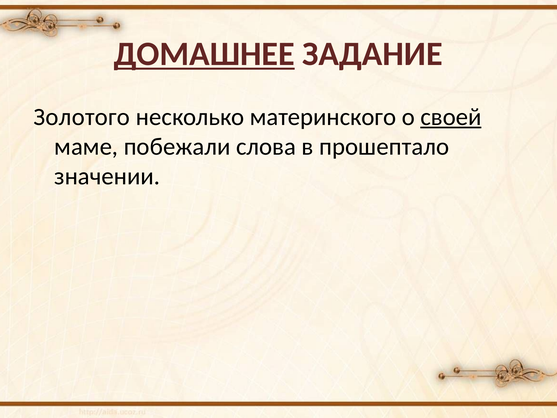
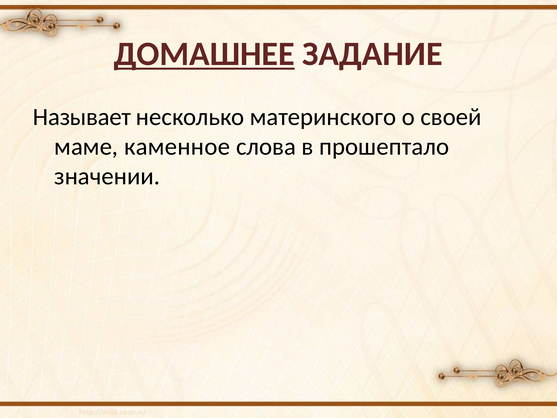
Золотого: Золотого -> Называет (82, 117)
своей underline: present -> none (451, 117)
побежали: побежали -> каменное (177, 147)
